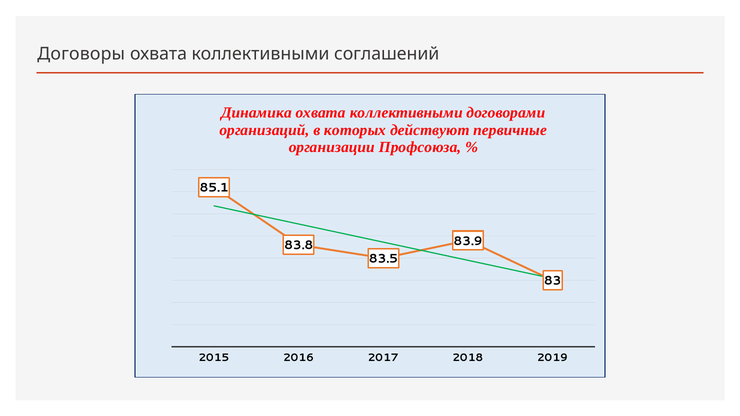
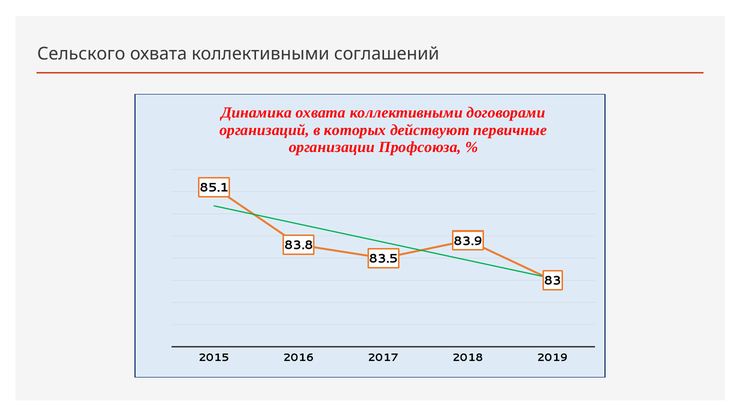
Договоры: Договоры -> Сельского (81, 54)
